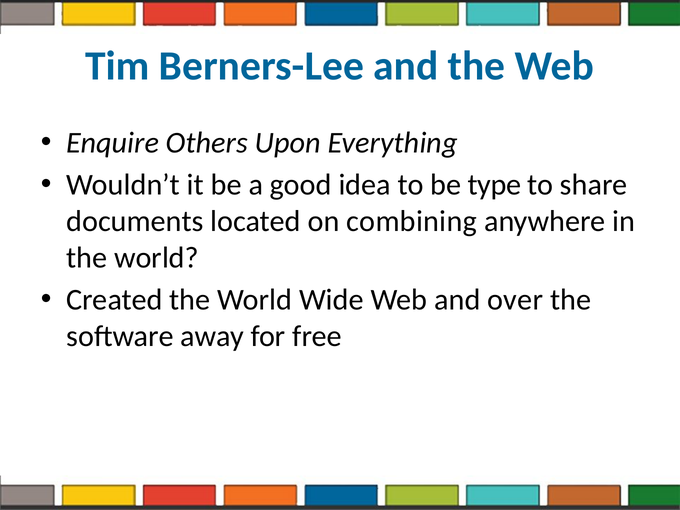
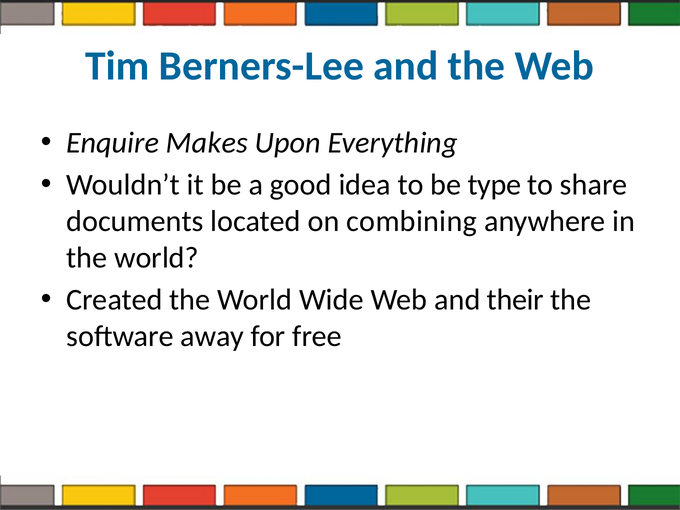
Others: Others -> Makes (207, 143)
over: over -> their (515, 300)
